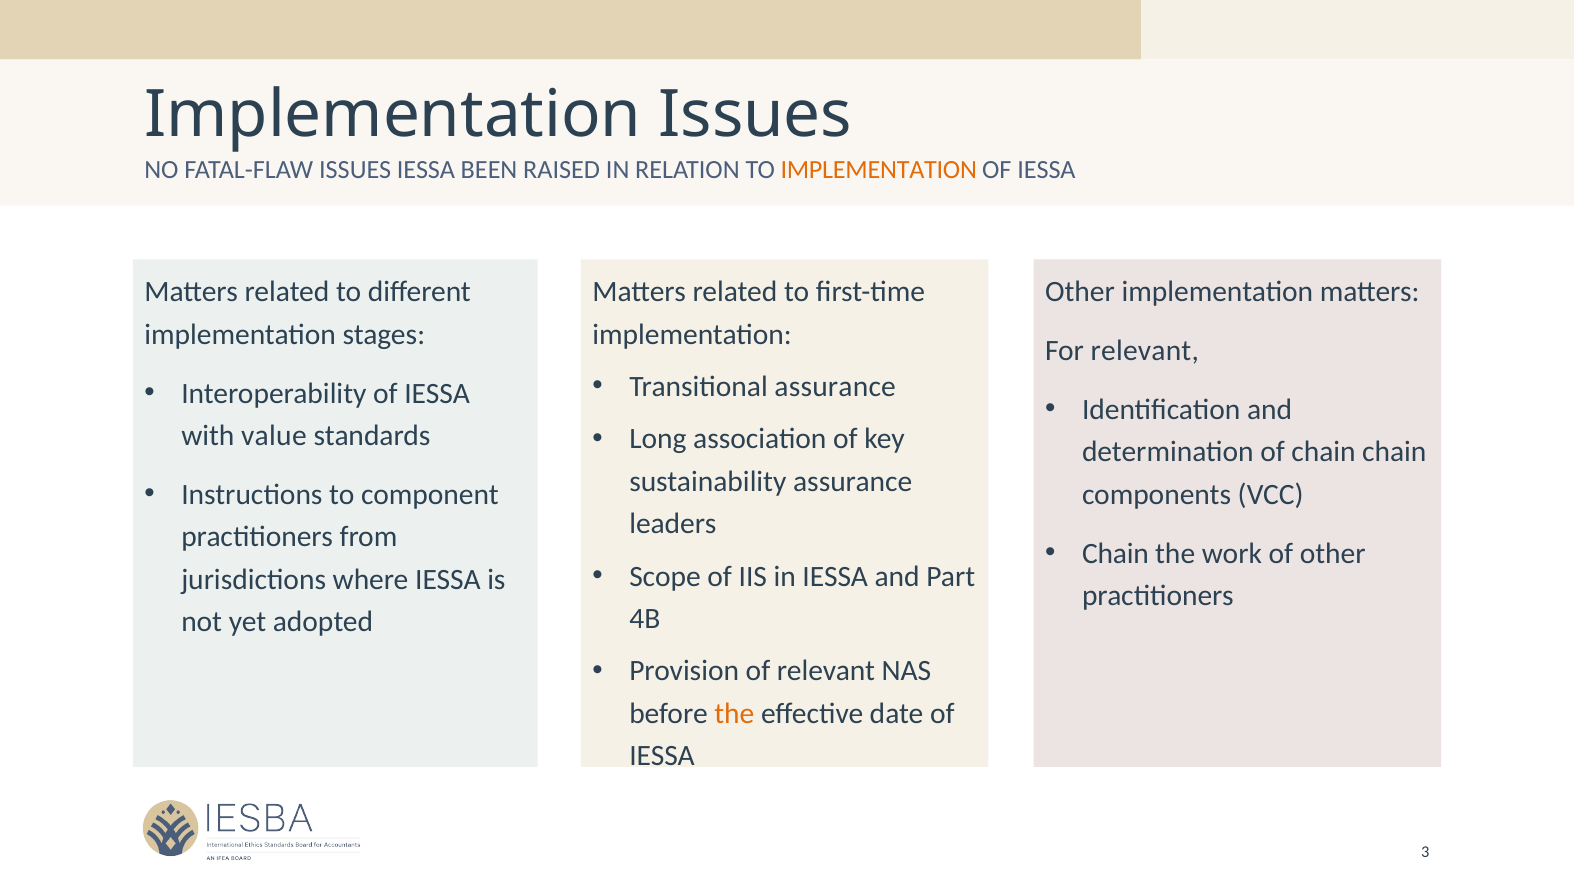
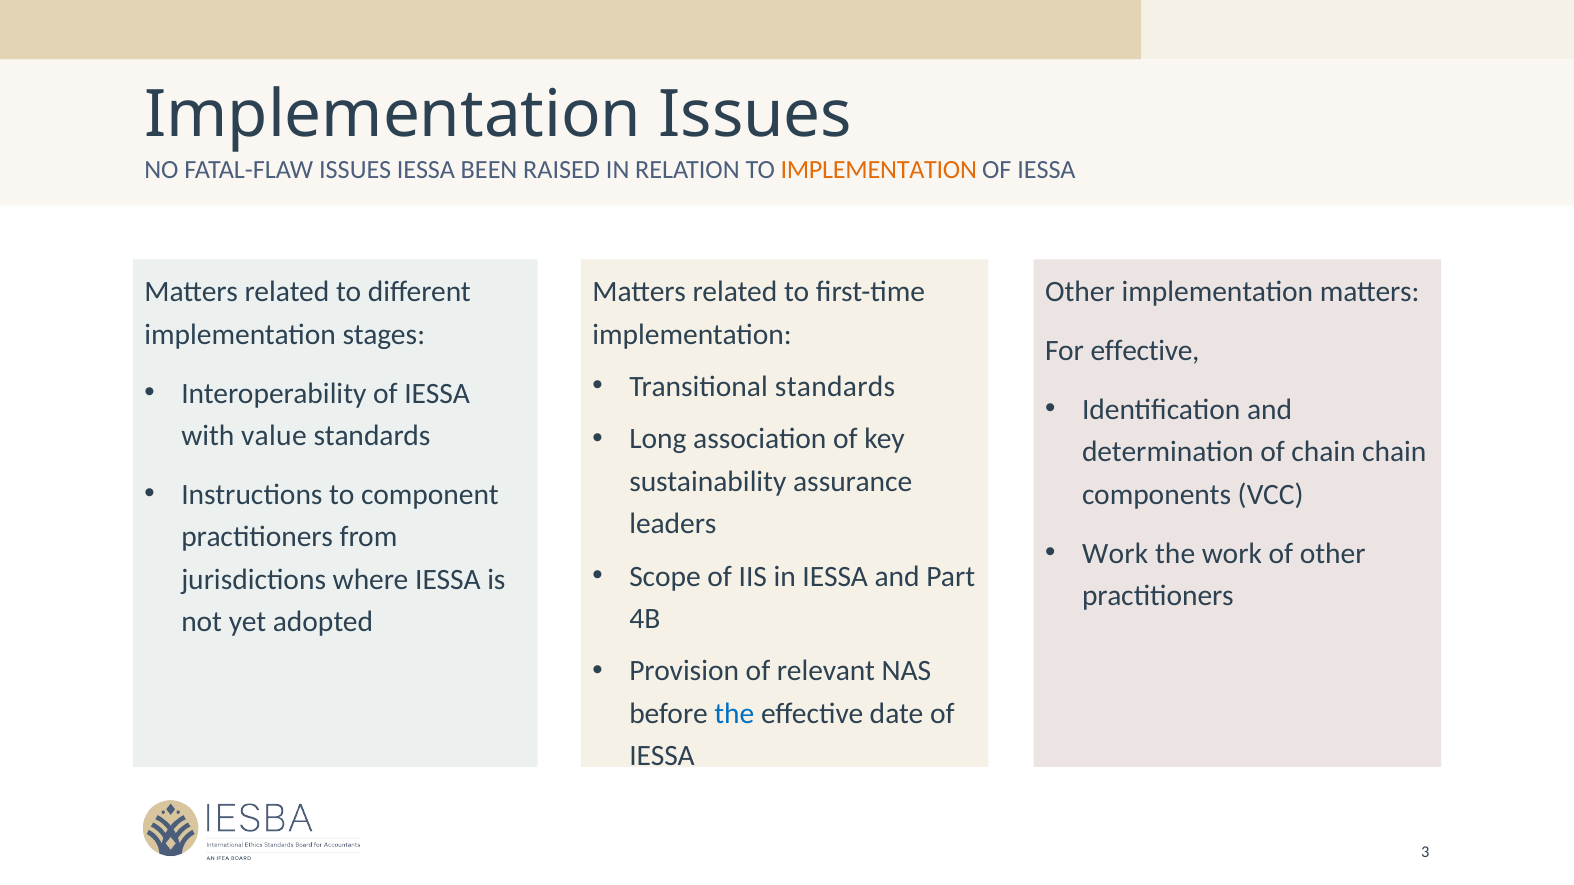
For relevant: relevant -> effective (1145, 351)
Transitional assurance: assurance -> standards (835, 387)
Chain: Chain -> Work (1115, 554)
the colour: orange -> blue (734, 714)
